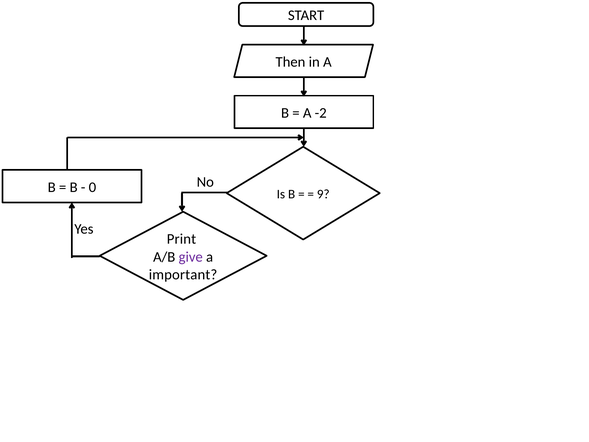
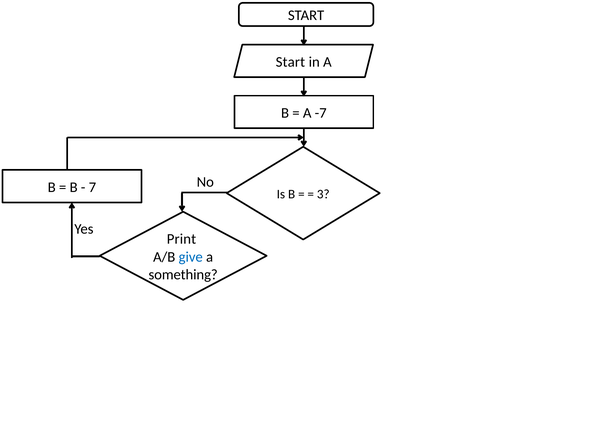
Then: Then -> Start (290, 62)
-2: -2 -> -7 (321, 113)
0: 0 -> 7 (92, 187)
9: 9 -> 3 (323, 194)
give colour: purple -> blue (191, 257)
important: important -> something (183, 274)
